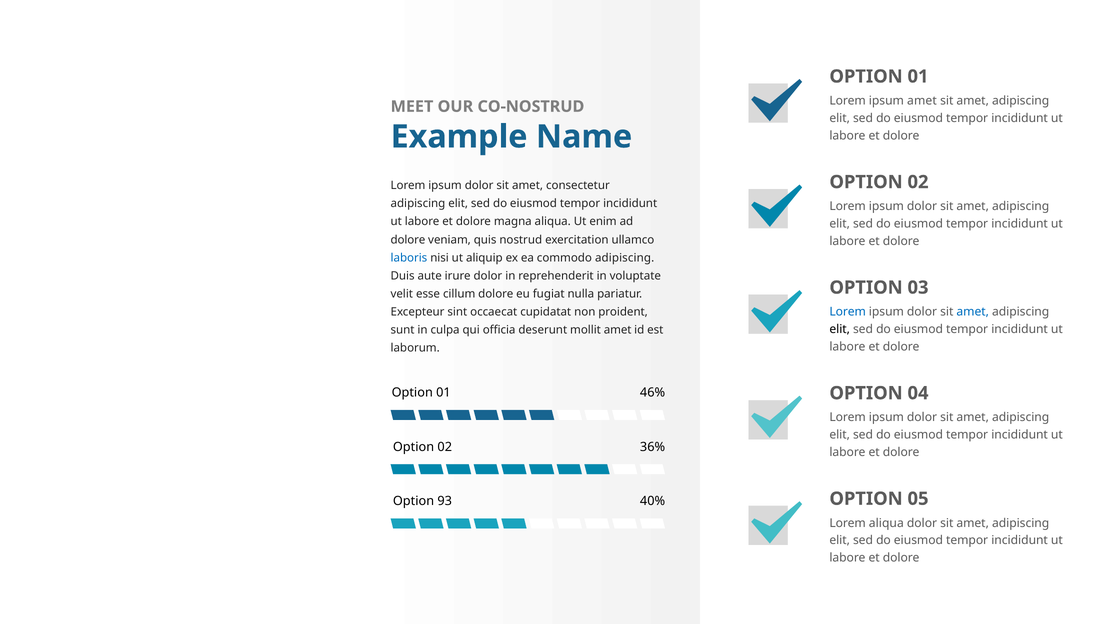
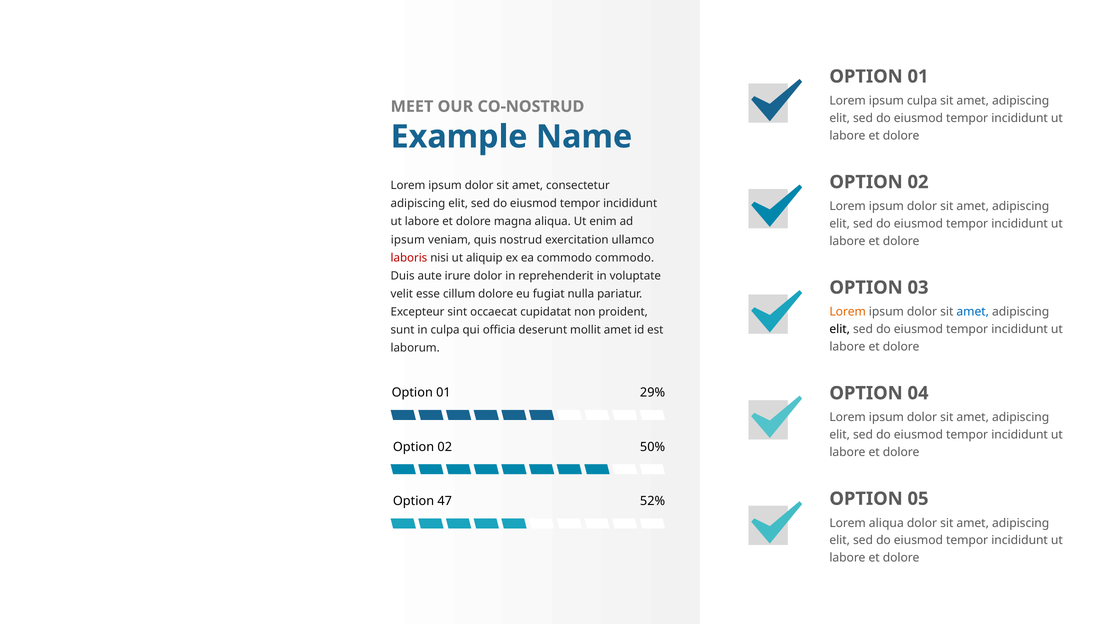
ipsum amet: amet -> culpa (922, 101)
dolore: dolore -> ipsum (408, 240)
laboris colour: blue -> red (409, 258)
commodo adipiscing: adipiscing -> commodo (625, 258)
Lorem colour: blue -> orange (848, 312)
46%: 46% -> 29% (653, 393)
36%: 36% -> 50% (653, 447)
93: 93 -> 47 (445, 501)
40%: 40% -> 52% (653, 501)
